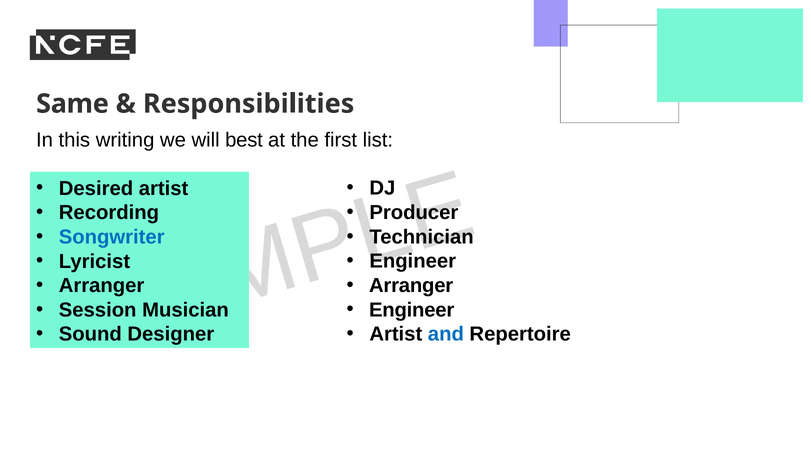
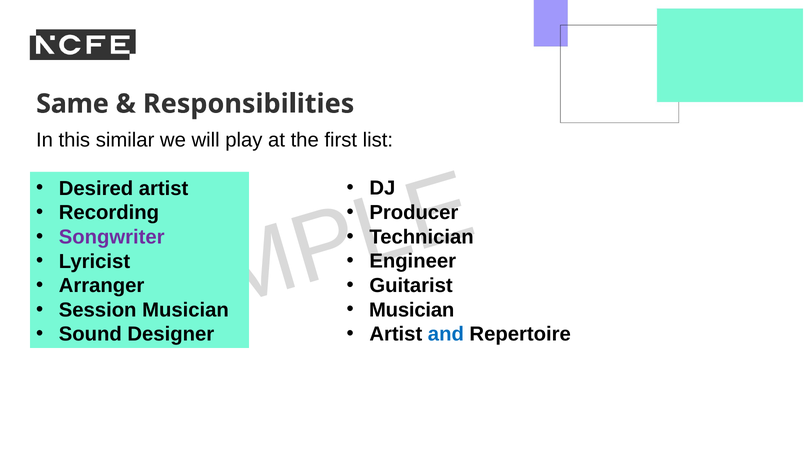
writing: writing -> similar (125, 140)
best: best -> play (244, 140)
Songwriter colour: blue -> purple (112, 237)
Arranger: Arranger -> Guitarist (411, 286)
Engineer: Engineer -> Musician (412, 310)
